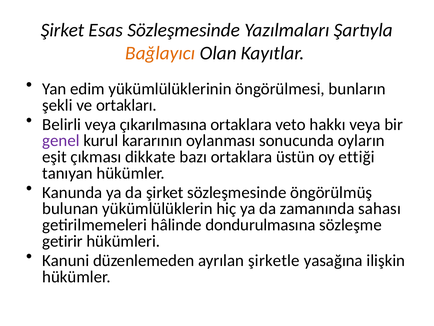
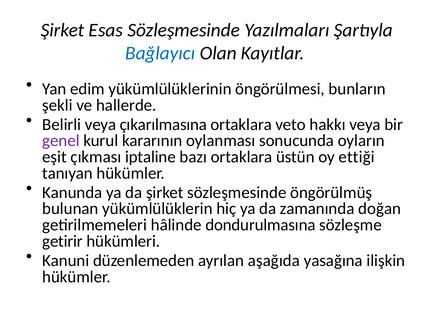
Bağlayıcı colour: orange -> blue (160, 53)
ortakları: ortakları -> hallerde (126, 105)
dikkate: dikkate -> iptaline (150, 157)
sahası: sahası -> doğan (380, 208)
şirketle: şirketle -> aşağıda (274, 260)
